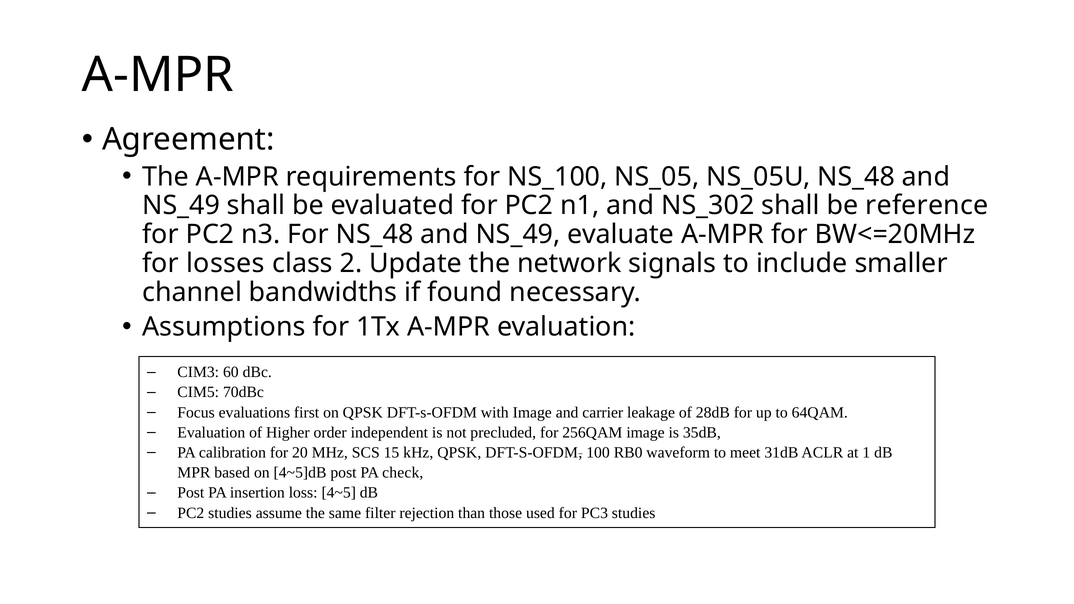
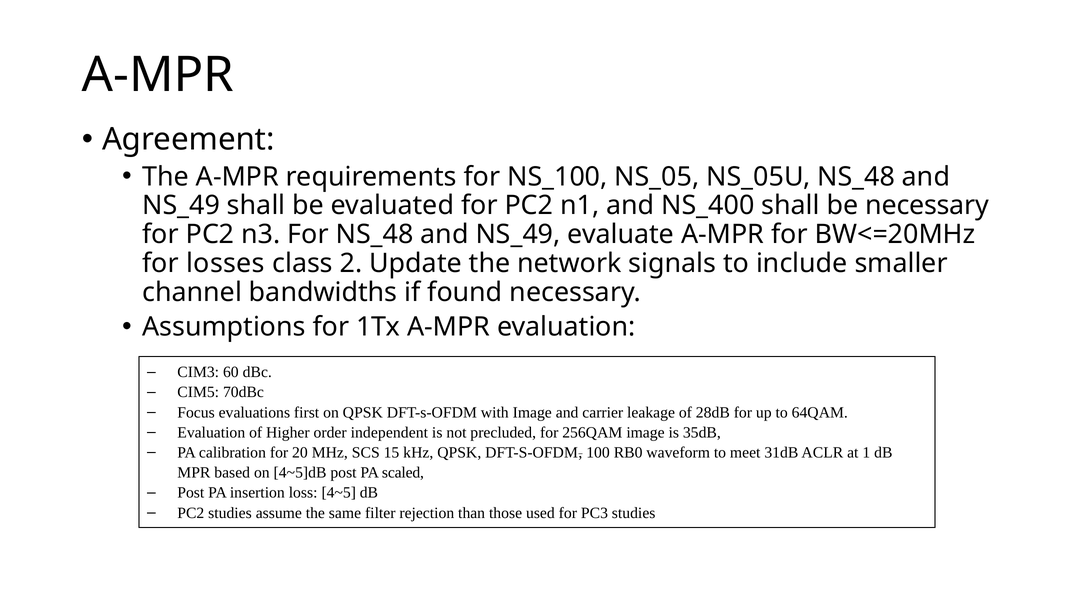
NS_302: NS_302 -> NS_400 (708, 206)
be reference: reference -> necessary (927, 206)
check: check -> scaled (403, 473)
